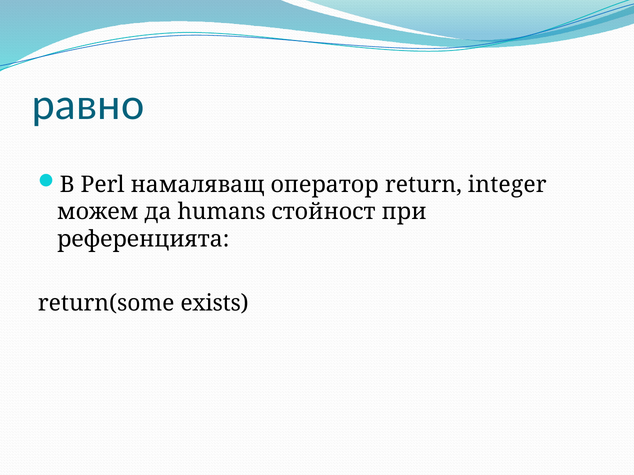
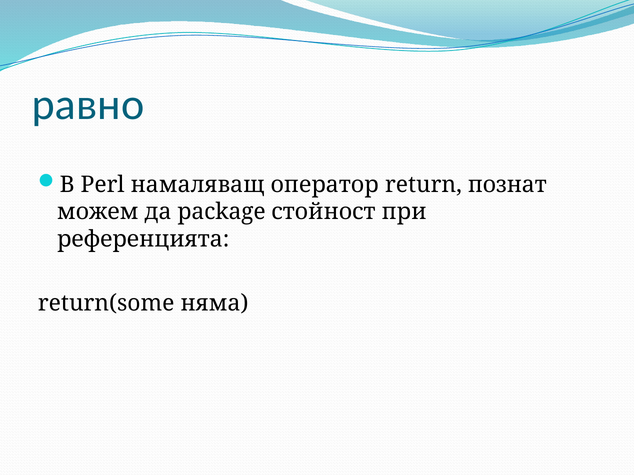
integer: integer -> познат (507, 185)
humans: humans -> package (222, 212)
exists: exists -> няма (214, 304)
